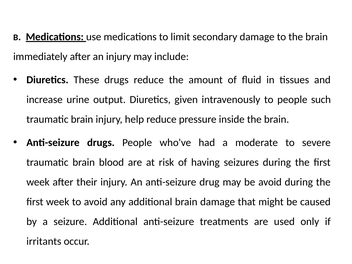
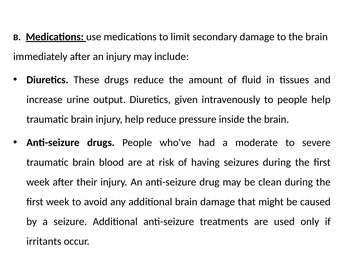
people such: such -> help (321, 100)
be avoid: avoid -> clean (270, 182)
